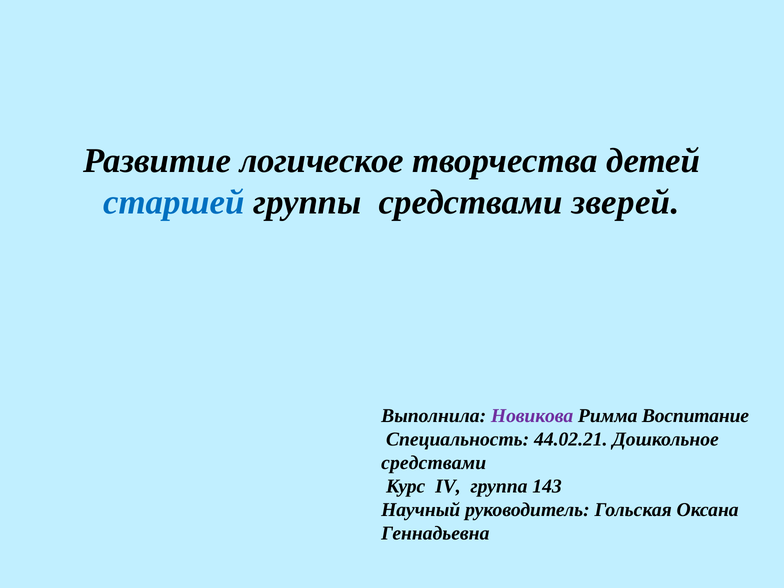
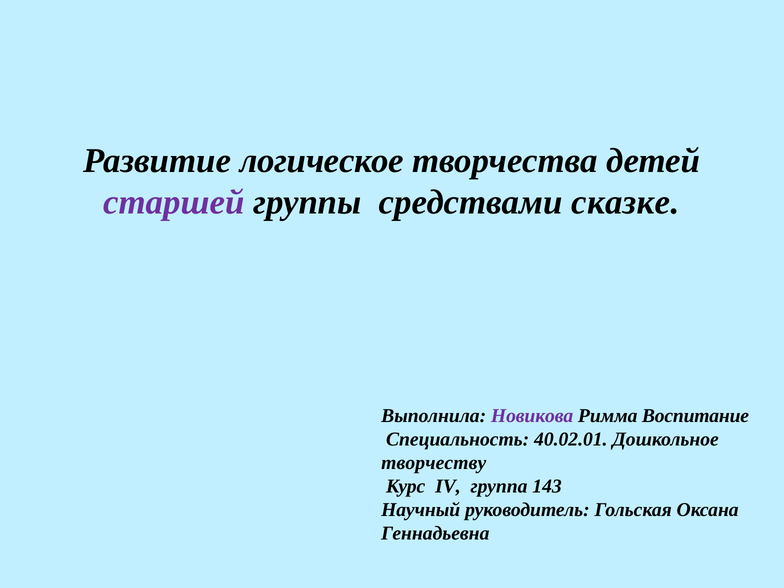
старшей colour: blue -> purple (174, 202)
зверей: зверей -> сказке (625, 202)
44.02.21: 44.02.21 -> 40.02.01 (571, 439)
средствами: средствами -> творчеству (434, 463)
